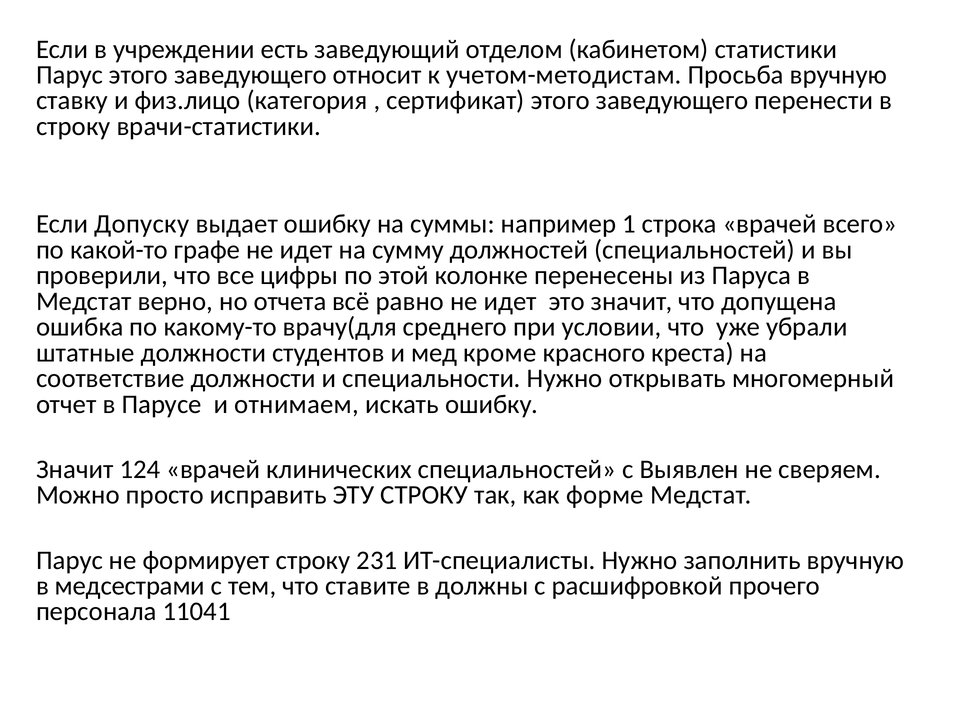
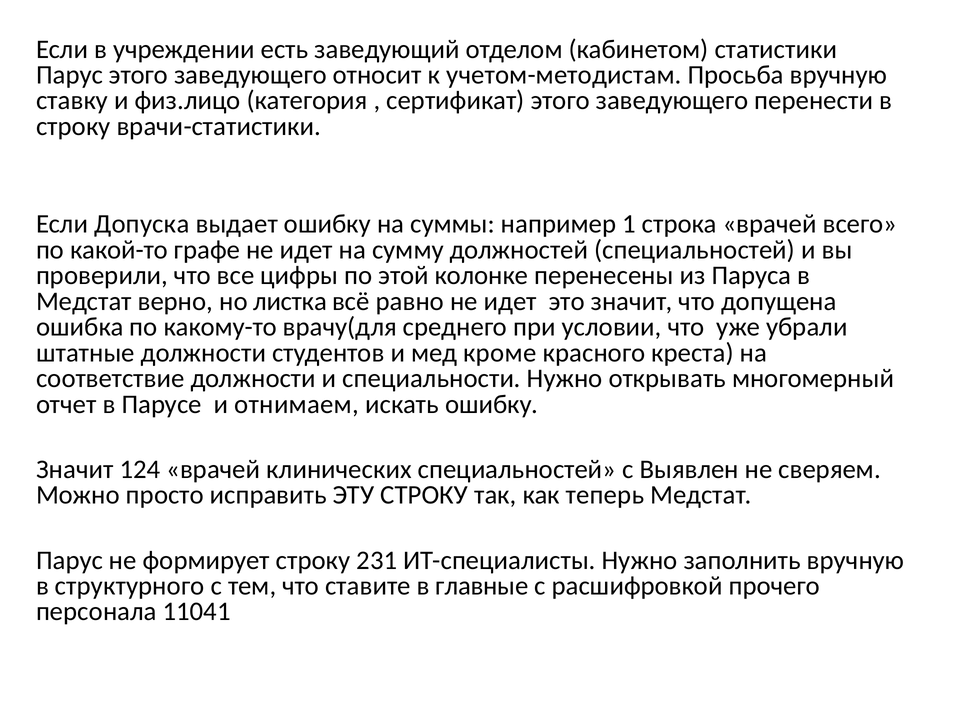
Допуску: Допуску -> Допуска (142, 224)
отчета: отчета -> листка (290, 301)
форме: форме -> теперь (605, 495)
медсестрами: медсестрами -> структурного (130, 586)
должны: должны -> главные (482, 586)
